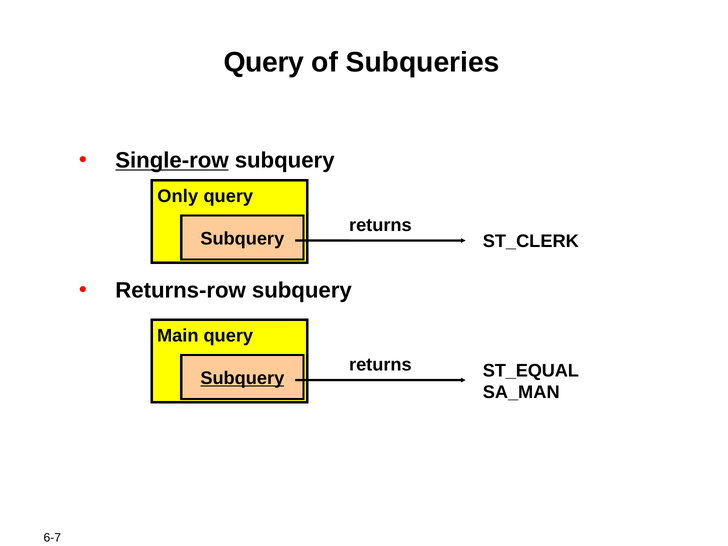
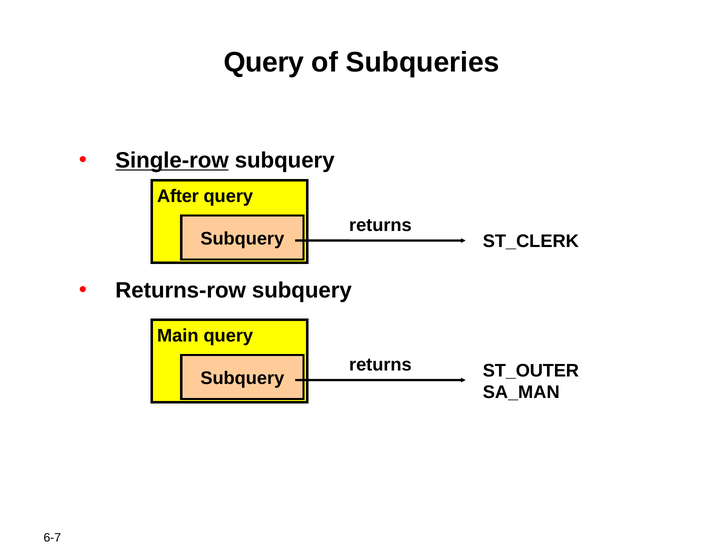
Only: Only -> After (178, 196)
ST_EQUAL: ST_EQUAL -> ST_OUTER (531, 371)
Subquery underline: present -> none (242, 378)
